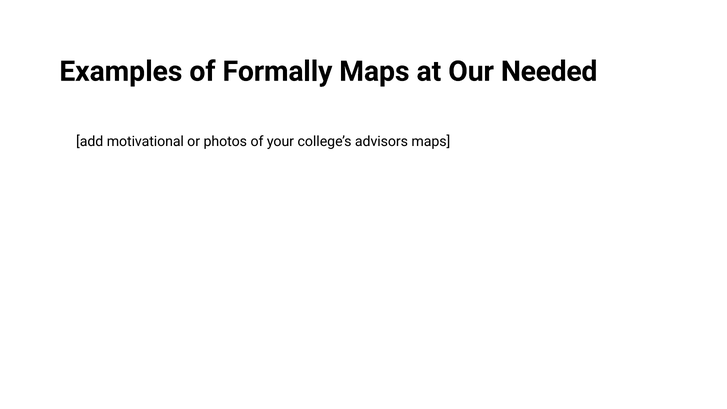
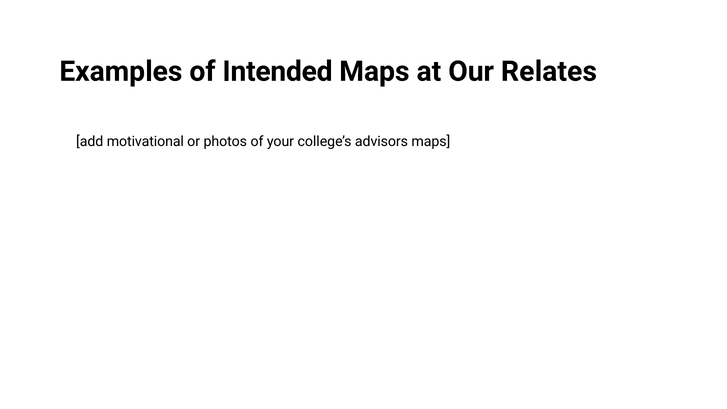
Formally: Formally -> Intended (278, 71)
Needed: Needed -> Relates (549, 71)
